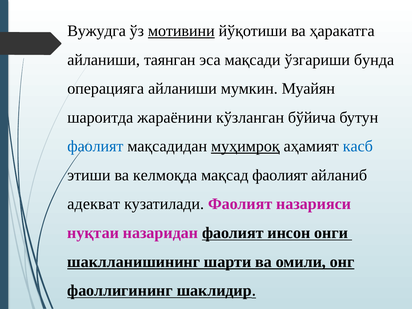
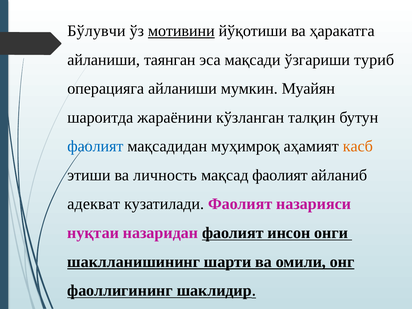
Вужудга: Вужудга -> Бўлувчи (96, 31)
бунда: бунда -> туриб (374, 60)
бўйича: бўйича -> талқин (312, 117)
муҳимроқ underline: present -> none (245, 146)
касб colour: blue -> orange (358, 146)
келмоқда: келмоқда -> личность (165, 175)
